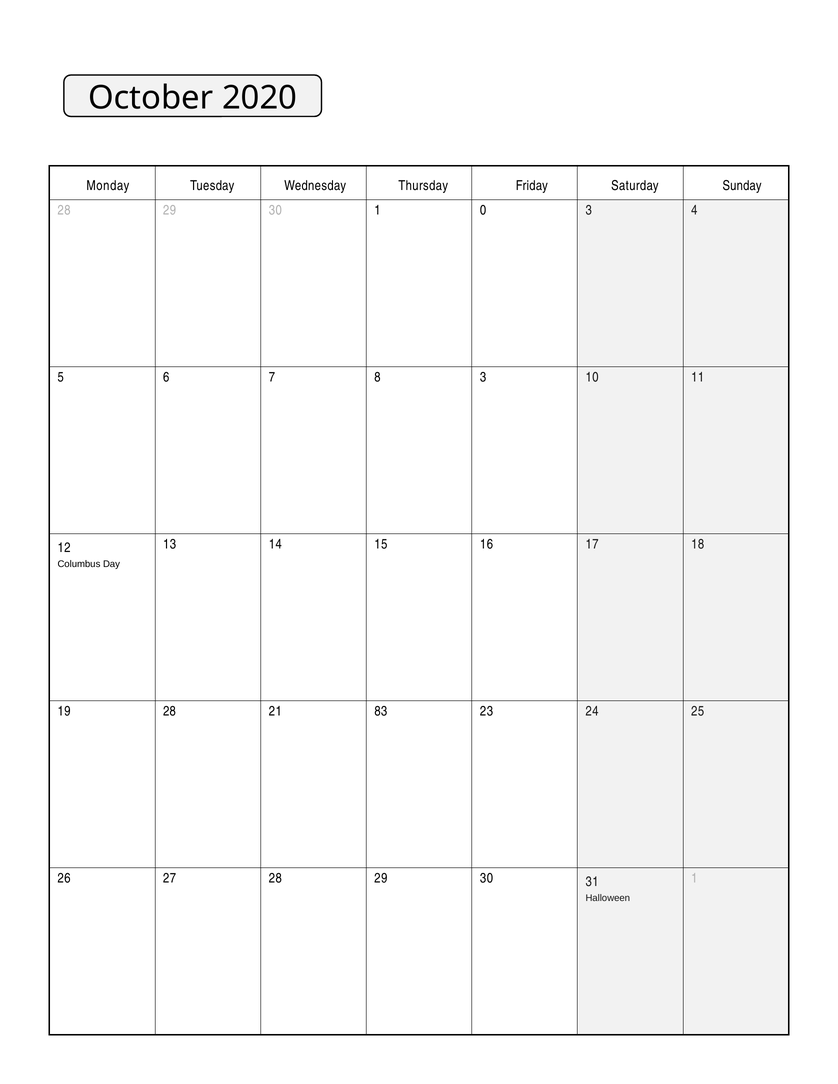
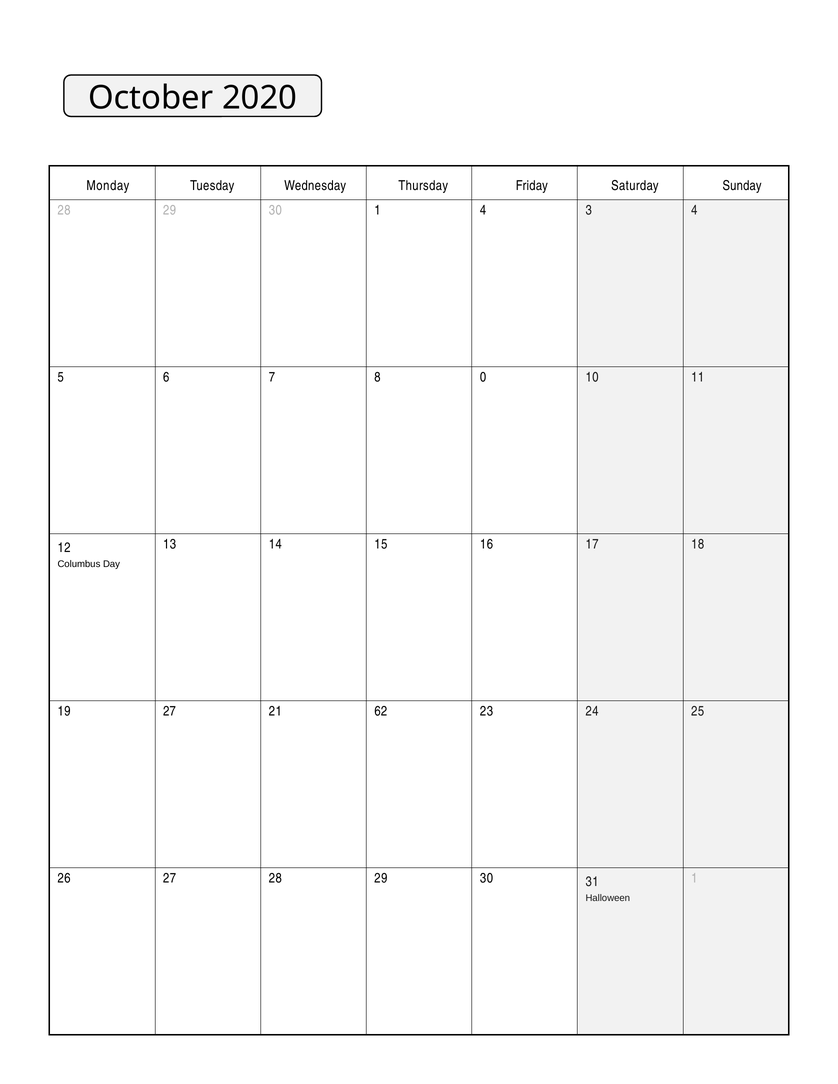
1 0: 0 -> 4 (483, 210)
8 3: 3 -> 0 (483, 378)
19 28: 28 -> 27 (170, 712)
83: 83 -> 62 (381, 712)
